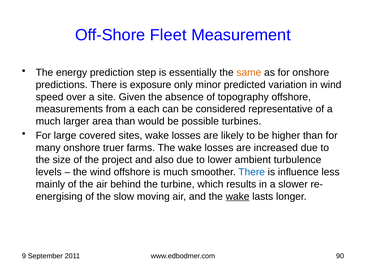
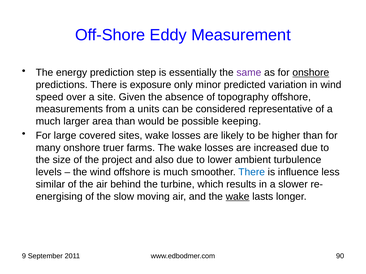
Fleet: Fleet -> Eddy (168, 35)
same colour: orange -> purple (249, 73)
onshore underline: none -> present (311, 73)
each: each -> units (148, 109)
turbines: turbines -> keeping (241, 122)
mainly: mainly -> similar (50, 185)
